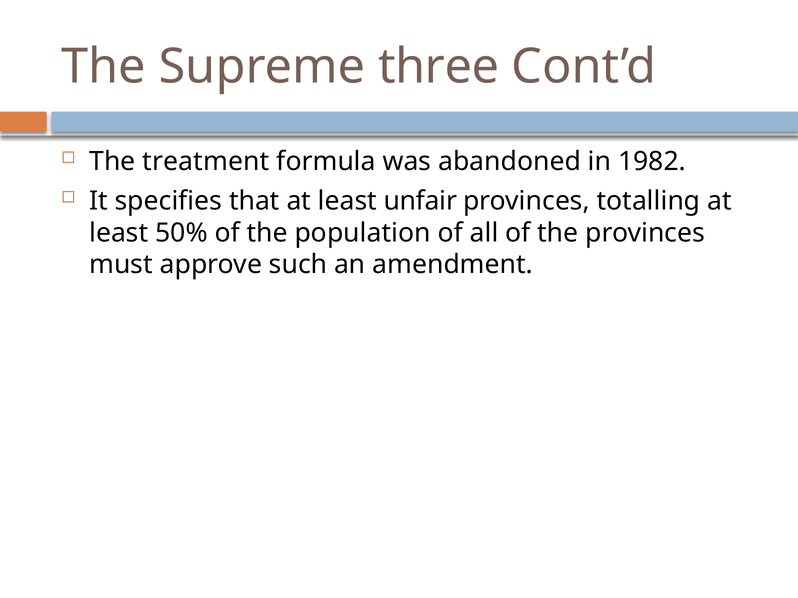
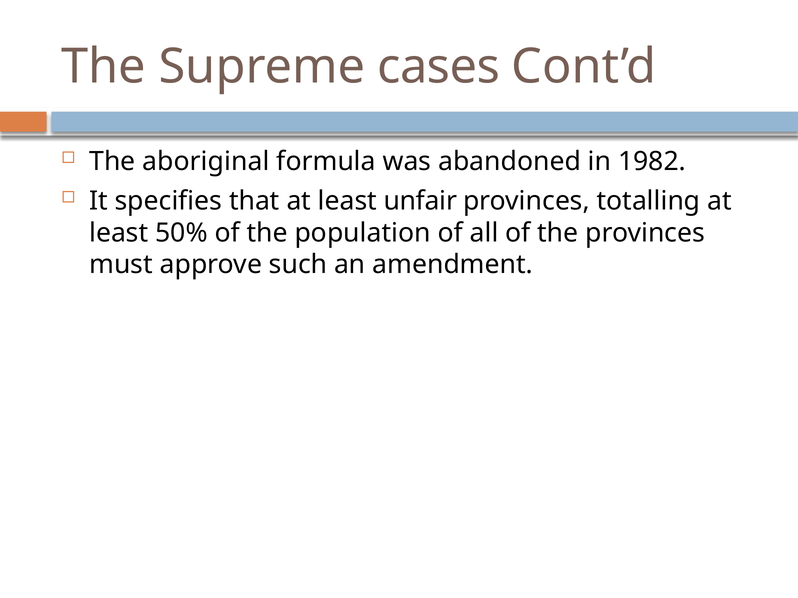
three: three -> cases (439, 67)
treatment: treatment -> aboriginal (206, 161)
